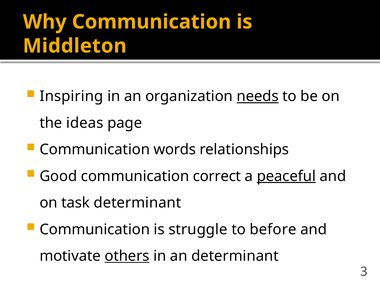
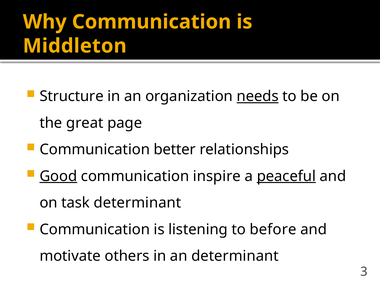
Inspiring: Inspiring -> Structure (72, 96)
ideas: ideas -> great (85, 123)
words: words -> better (175, 150)
Good underline: none -> present (58, 176)
correct: correct -> inspire (217, 176)
struggle: struggle -> listening (198, 229)
others underline: present -> none (127, 256)
